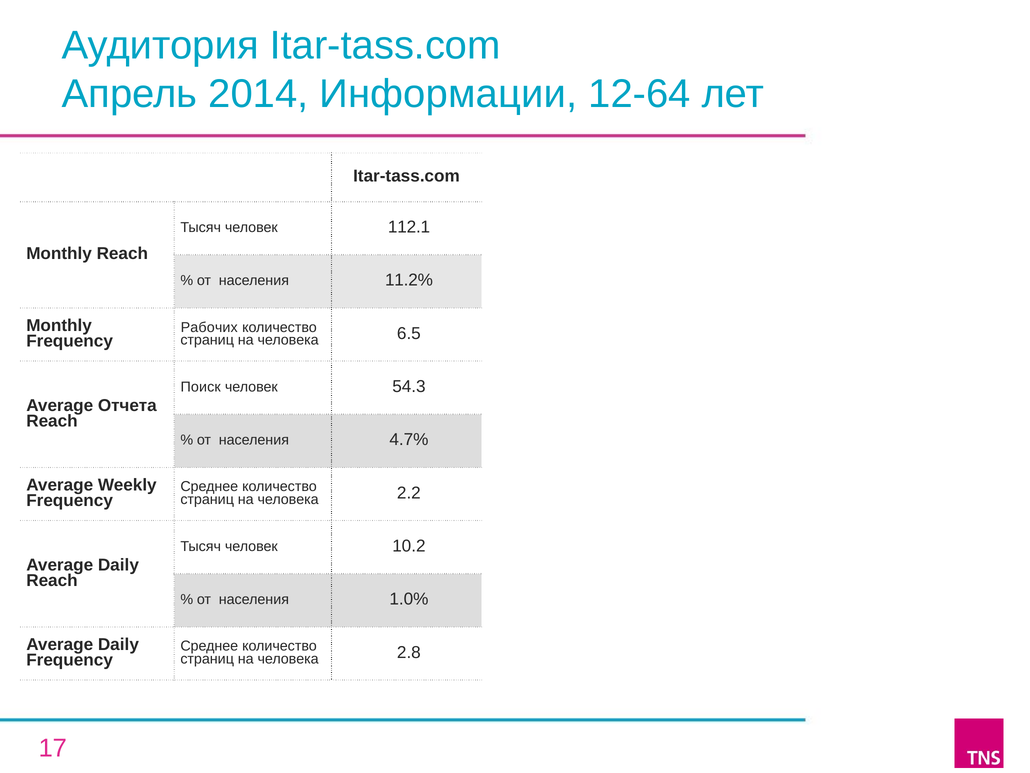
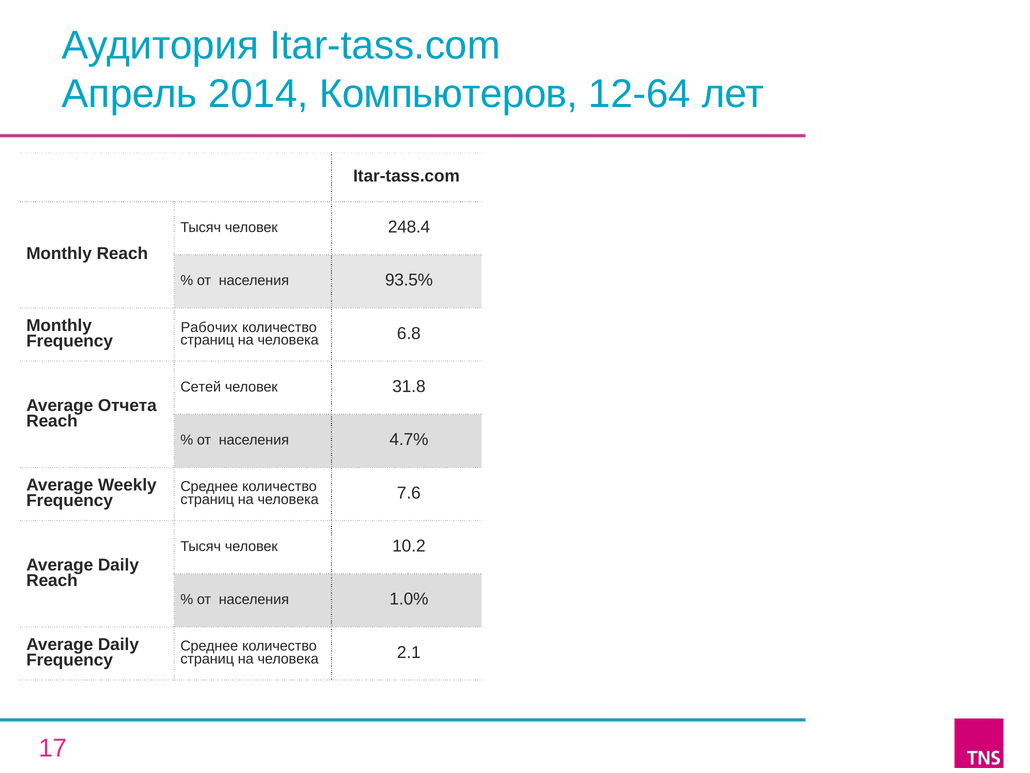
Информации: Информации -> Компьютеров (449, 94)
112.1: 112.1 -> 248.4 (409, 227)
11.2%: 11.2% -> 93.5% (409, 280)
6.5: 6.5 -> 6.8 (409, 333)
Поиск: Поиск -> Сетей (201, 387)
54.3: 54.3 -> 31.8 (409, 386)
2.2: 2.2 -> 7.6 (409, 493)
2.8: 2.8 -> 2.1 (409, 652)
